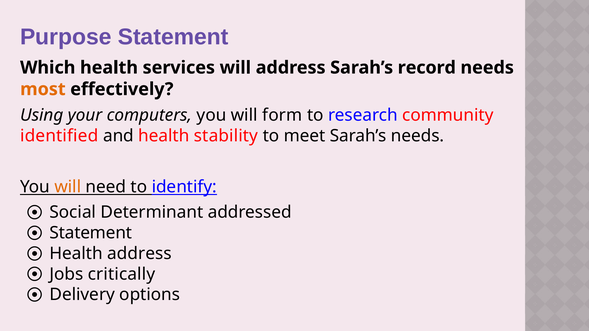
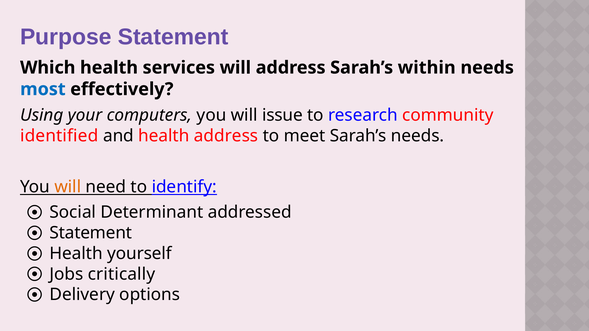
record: record -> within (427, 68)
most colour: orange -> blue (43, 89)
form: form -> issue (282, 115)
health stability: stability -> address (226, 136)
Health address: address -> yourself (139, 254)
